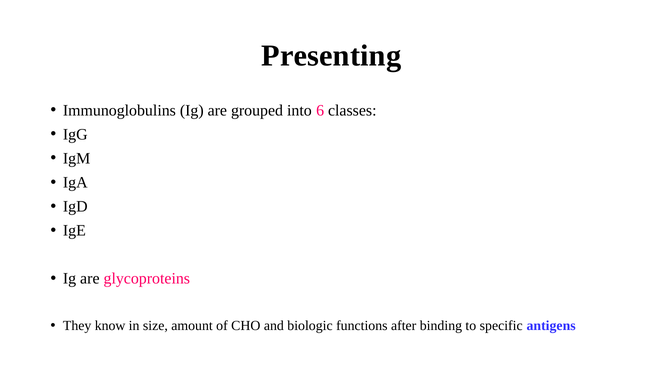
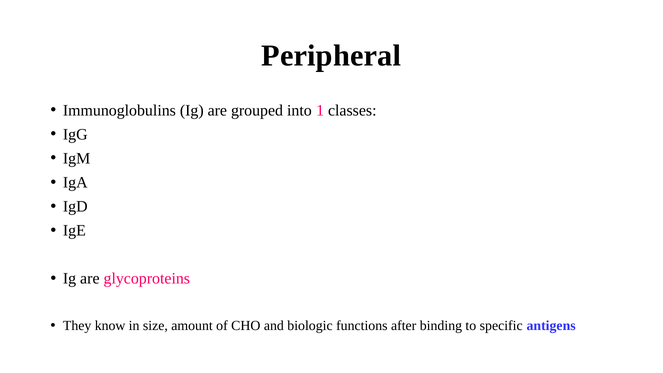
Presenting: Presenting -> Peripheral (331, 56)
6: 6 -> 1 (320, 110)
